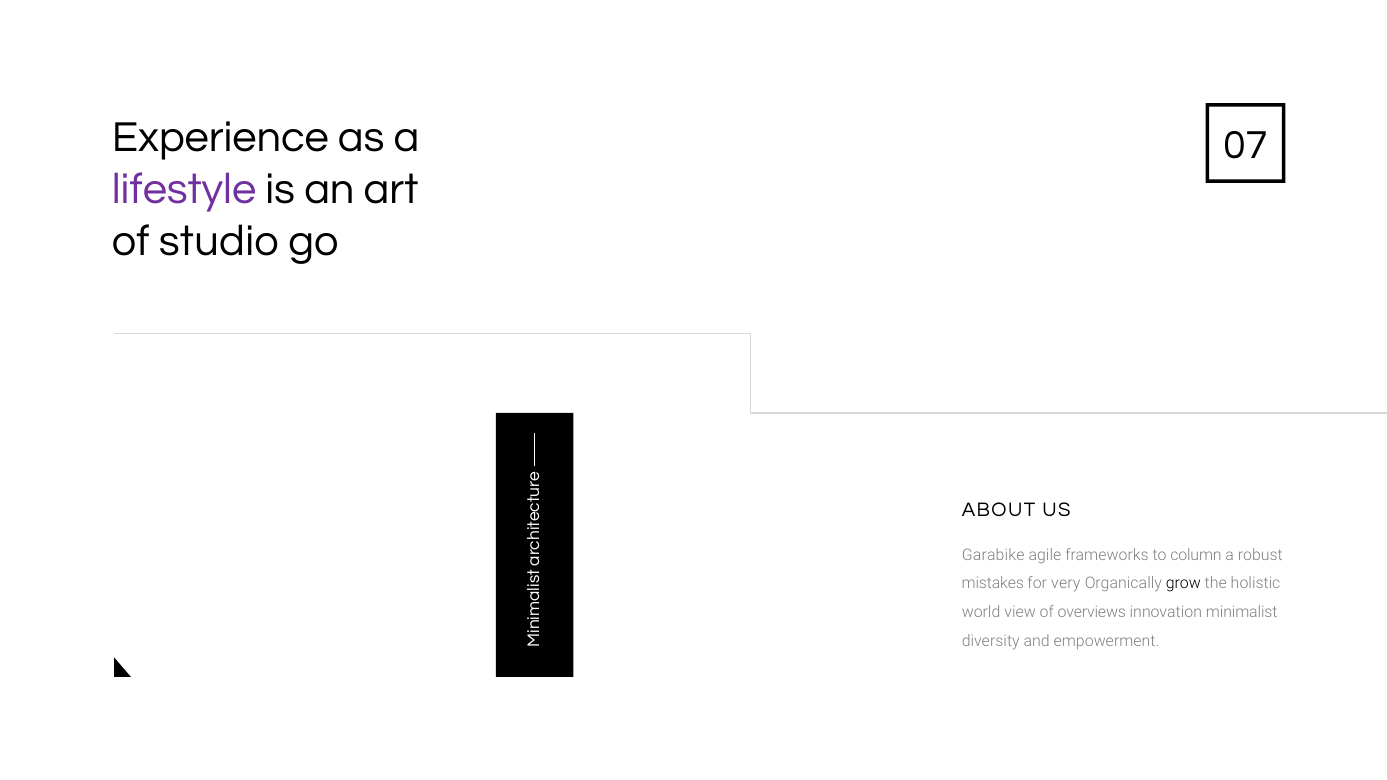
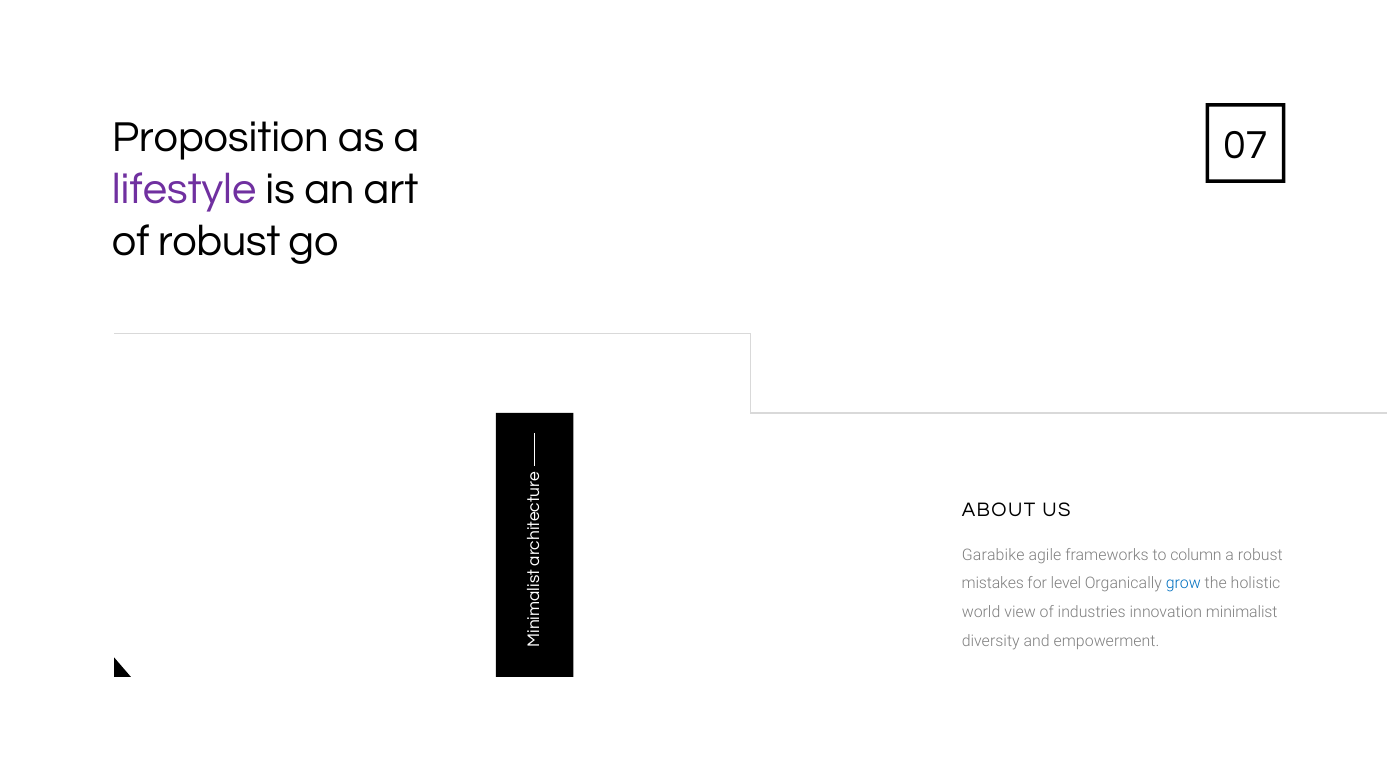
Experience: Experience -> Proposition (220, 137)
of studio: studio -> robust (219, 241)
very: very -> level (1066, 584)
grow colour: black -> blue (1183, 584)
overviews: overviews -> industries (1092, 612)
